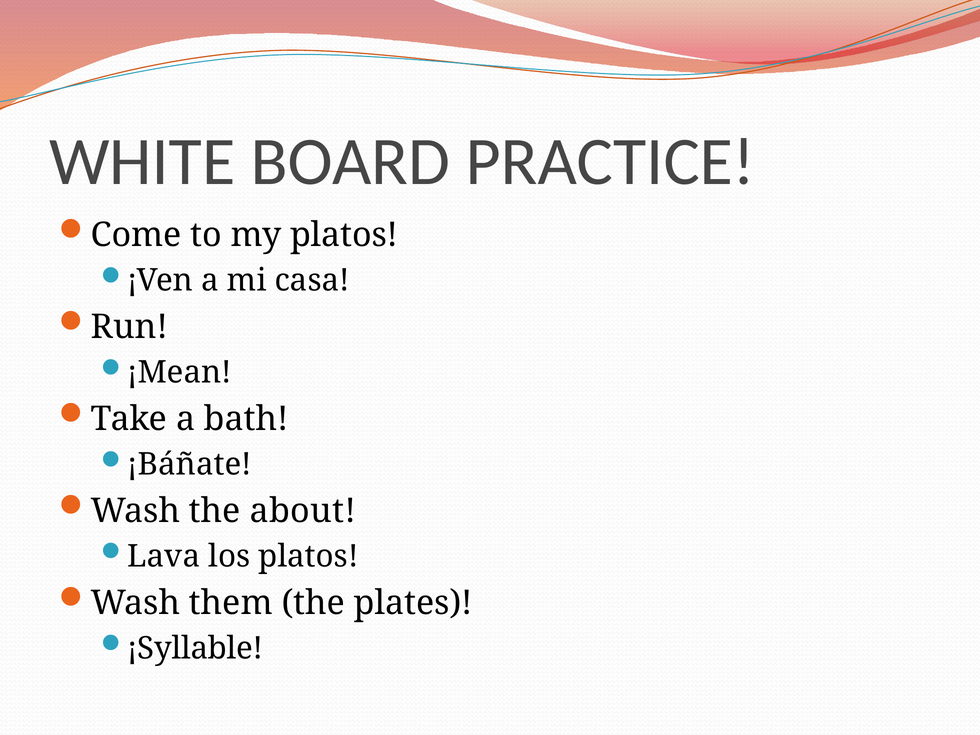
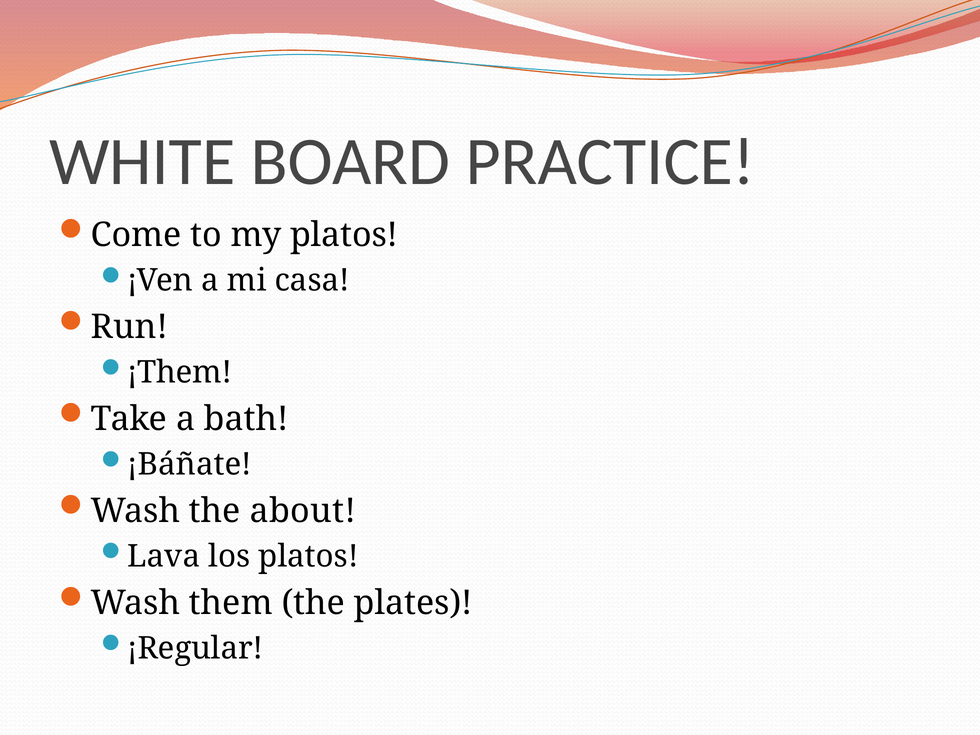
¡Mean: ¡Mean -> ¡Them (180, 372)
¡Syllable: ¡Syllable -> ¡Regular (195, 648)
